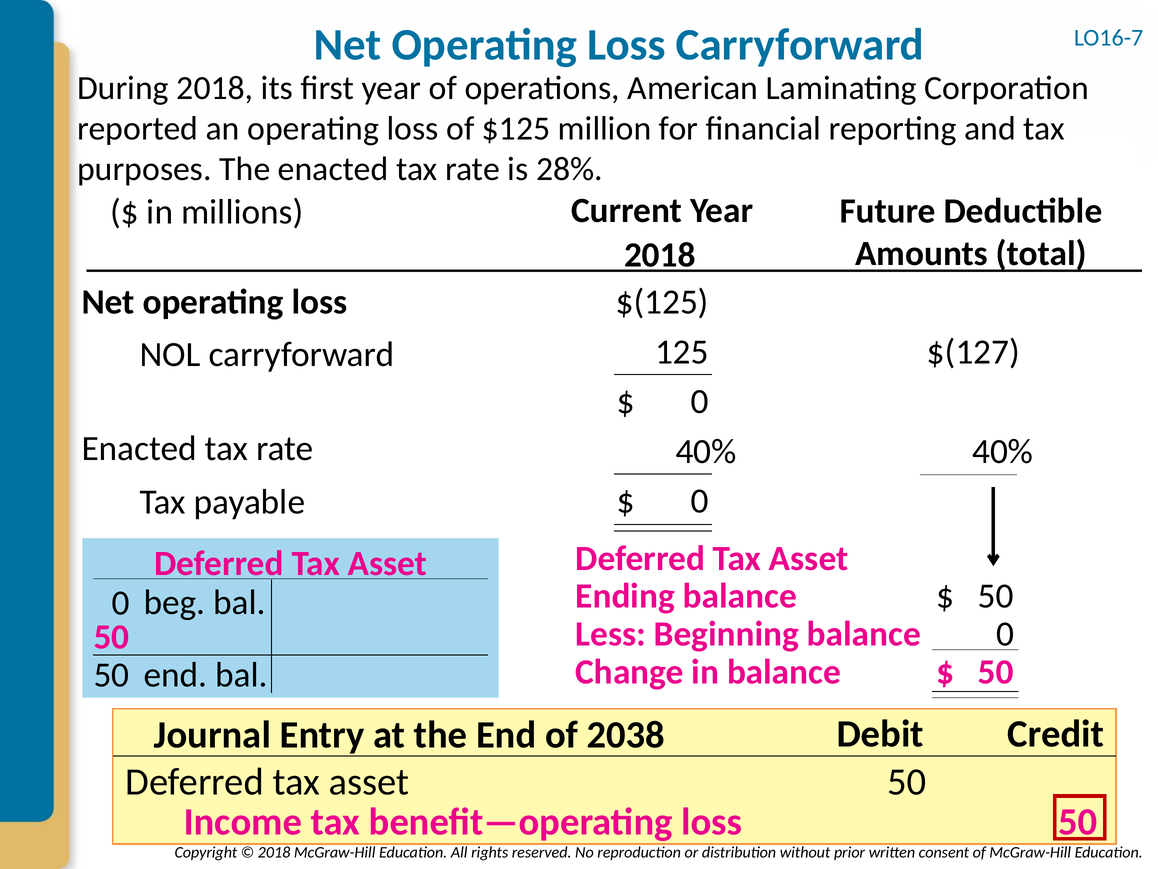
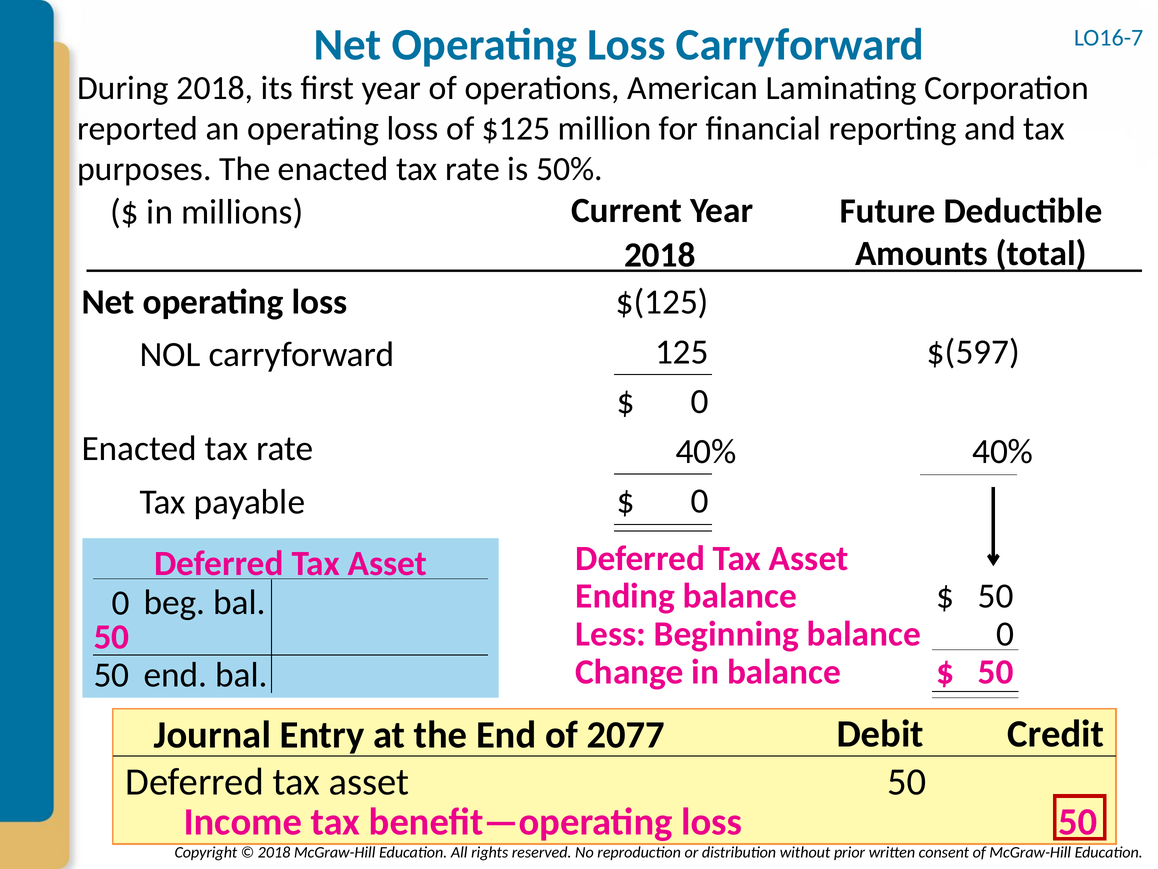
28%: 28% -> 50% (569, 169)
$(127: $(127 -> $(597 (973, 352)
2038: 2038 -> 2077 (626, 734)
